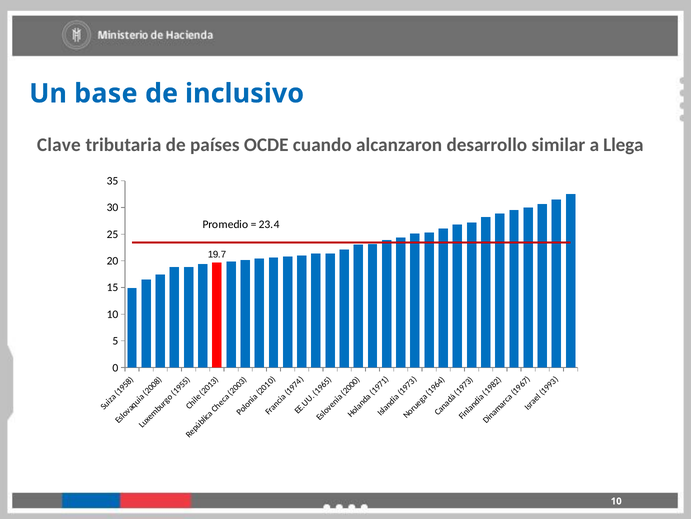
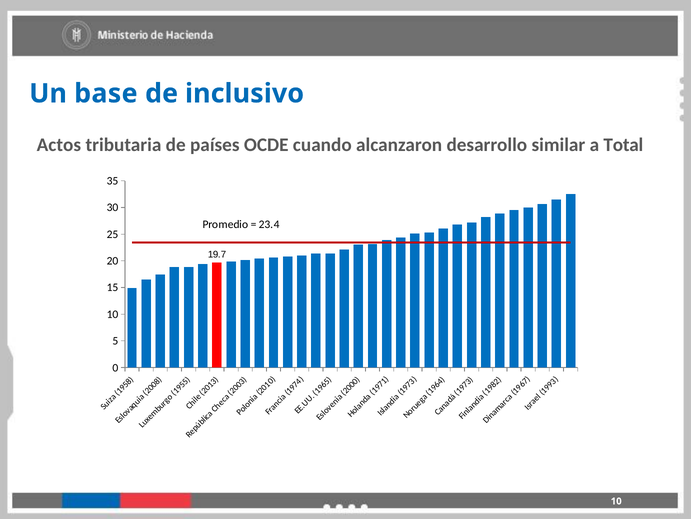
Clave: Clave -> Actos (59, 145)
Llega: Llega -> Total (623, 145)
